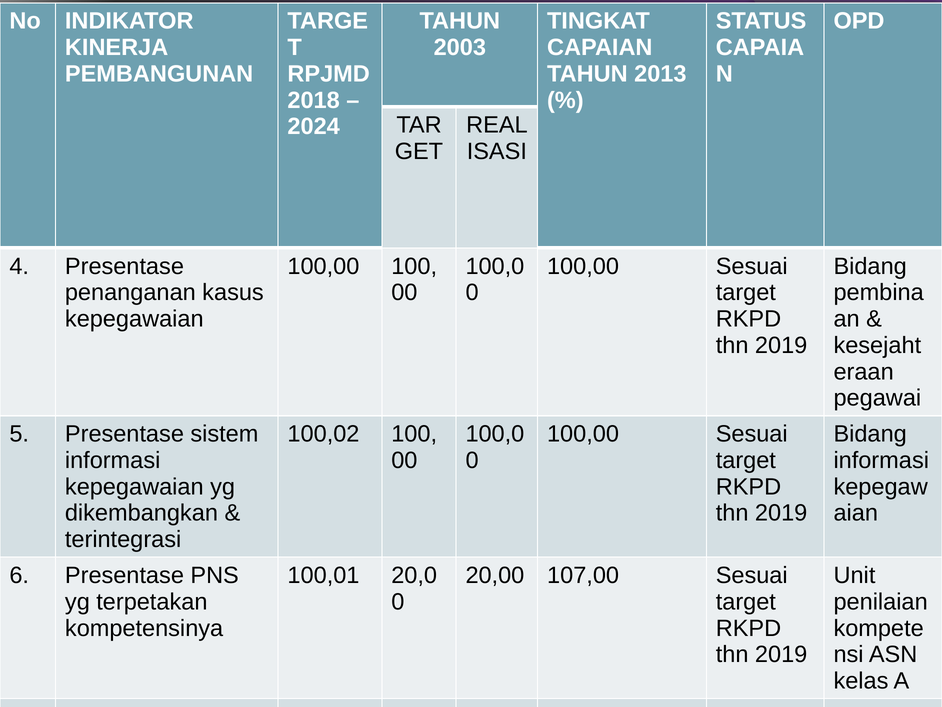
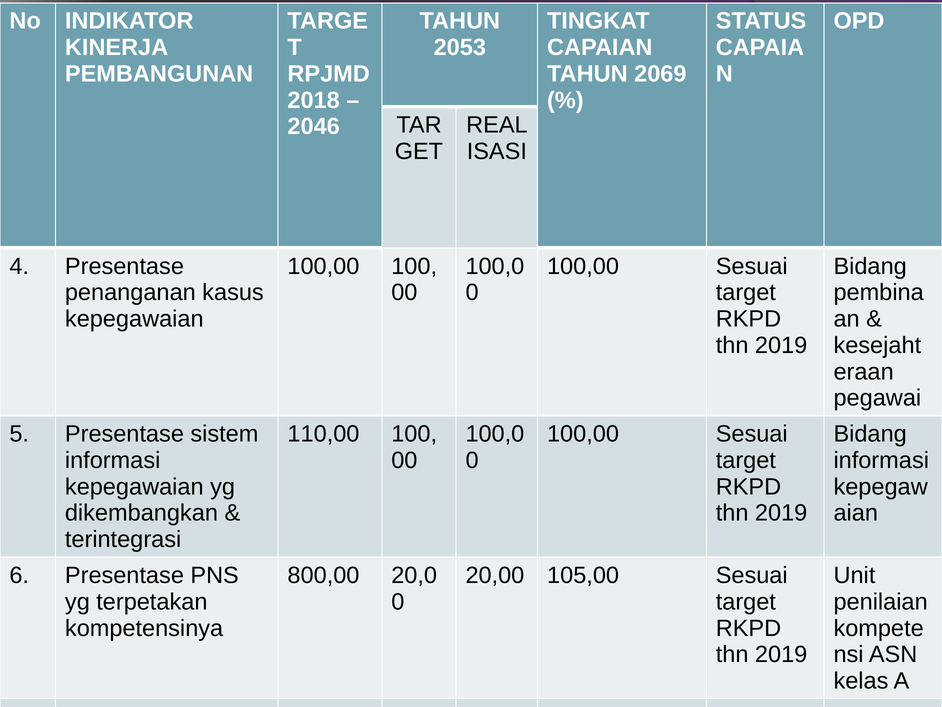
2003: 2003 -> 2053 (460, 48)
2013: 2013 -> 2069 (660, 74)
2024: 2024 -> 2046 (314, 127)
100,02: 100,02 -> 110,00 (323, 434)
100,01: 100,01 -> 800,00 (323, 575)
107,00: 107,00 -> 105,00 (583, 575)
